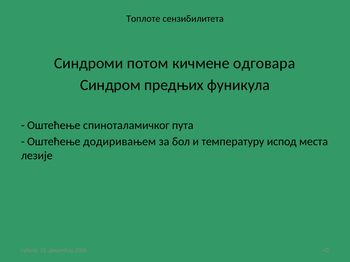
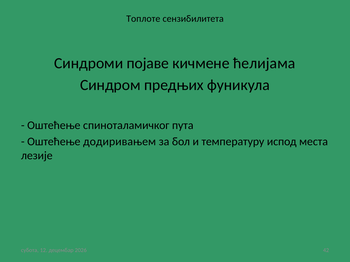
потом: потом -> појаве (148, 63)
одговара: одговара -> ћелијама (264, 63)
